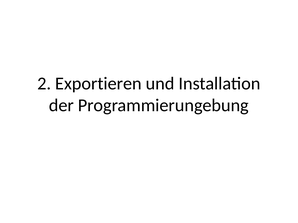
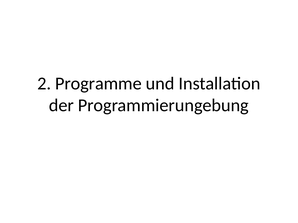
Exportieren: Exportieren -> Programme (98, 84)
